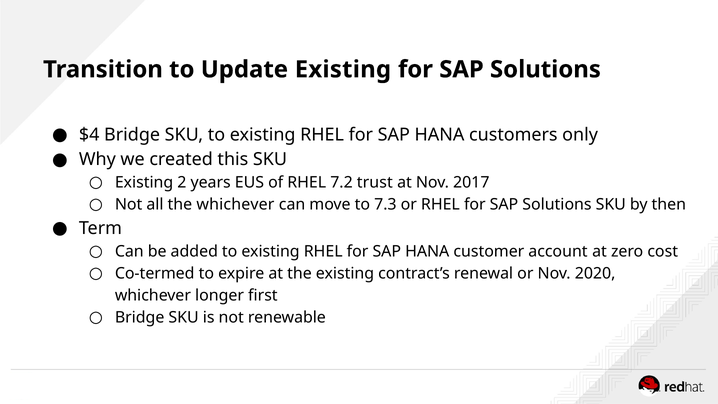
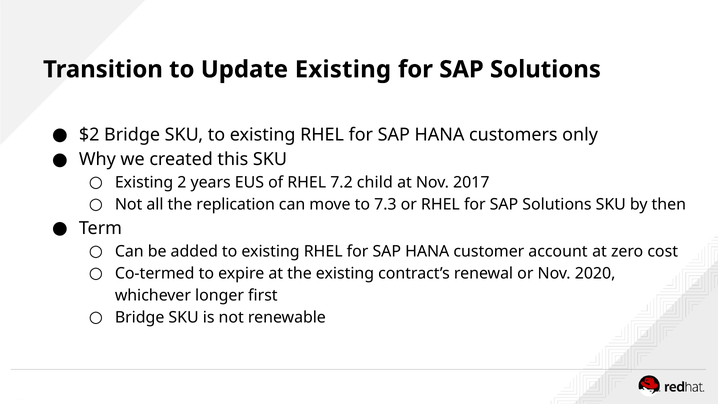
$4: $4 -> $2 (89, 135)
trust: trust -> child (375, 182)
the whichever: whichever -> replication (236, 204)
